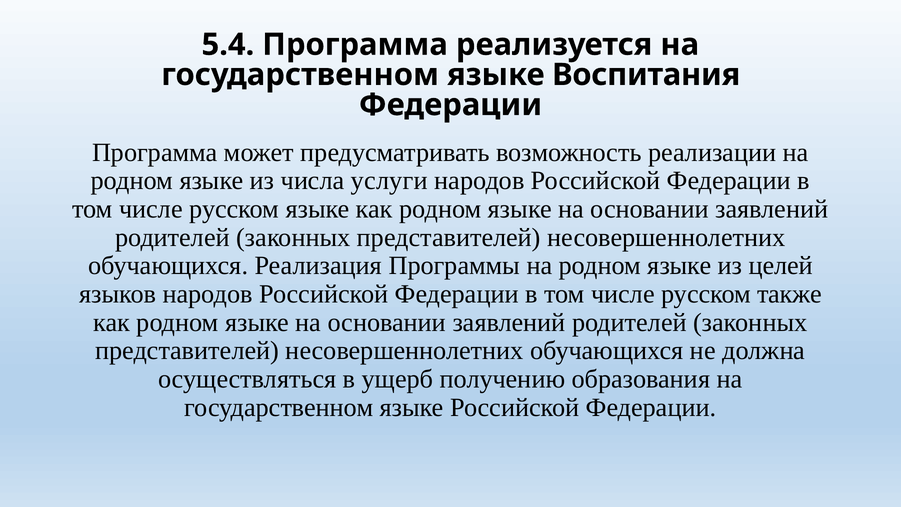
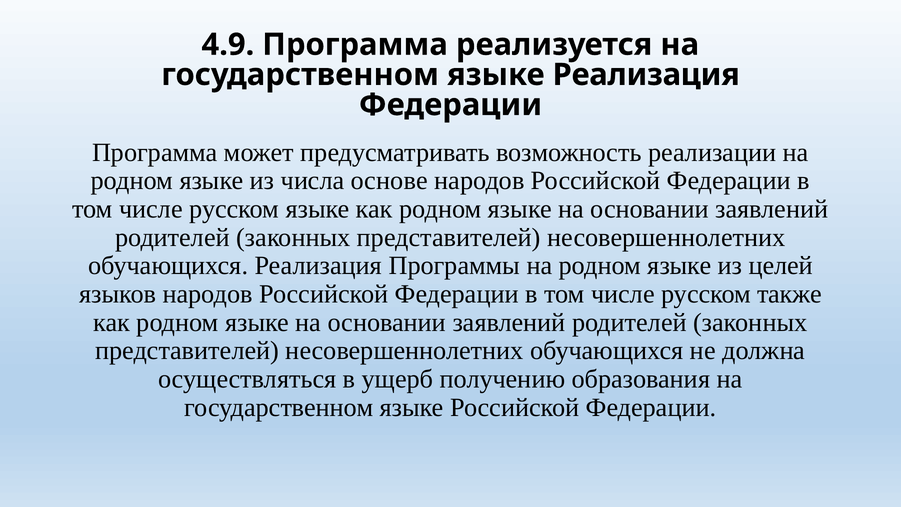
5.4: 5.4 -> 4.9 (228, 45)
языке Воспитания: Воспитания -> Реализация (646, 75)
услуги: услуги -> основе (389, 181)
